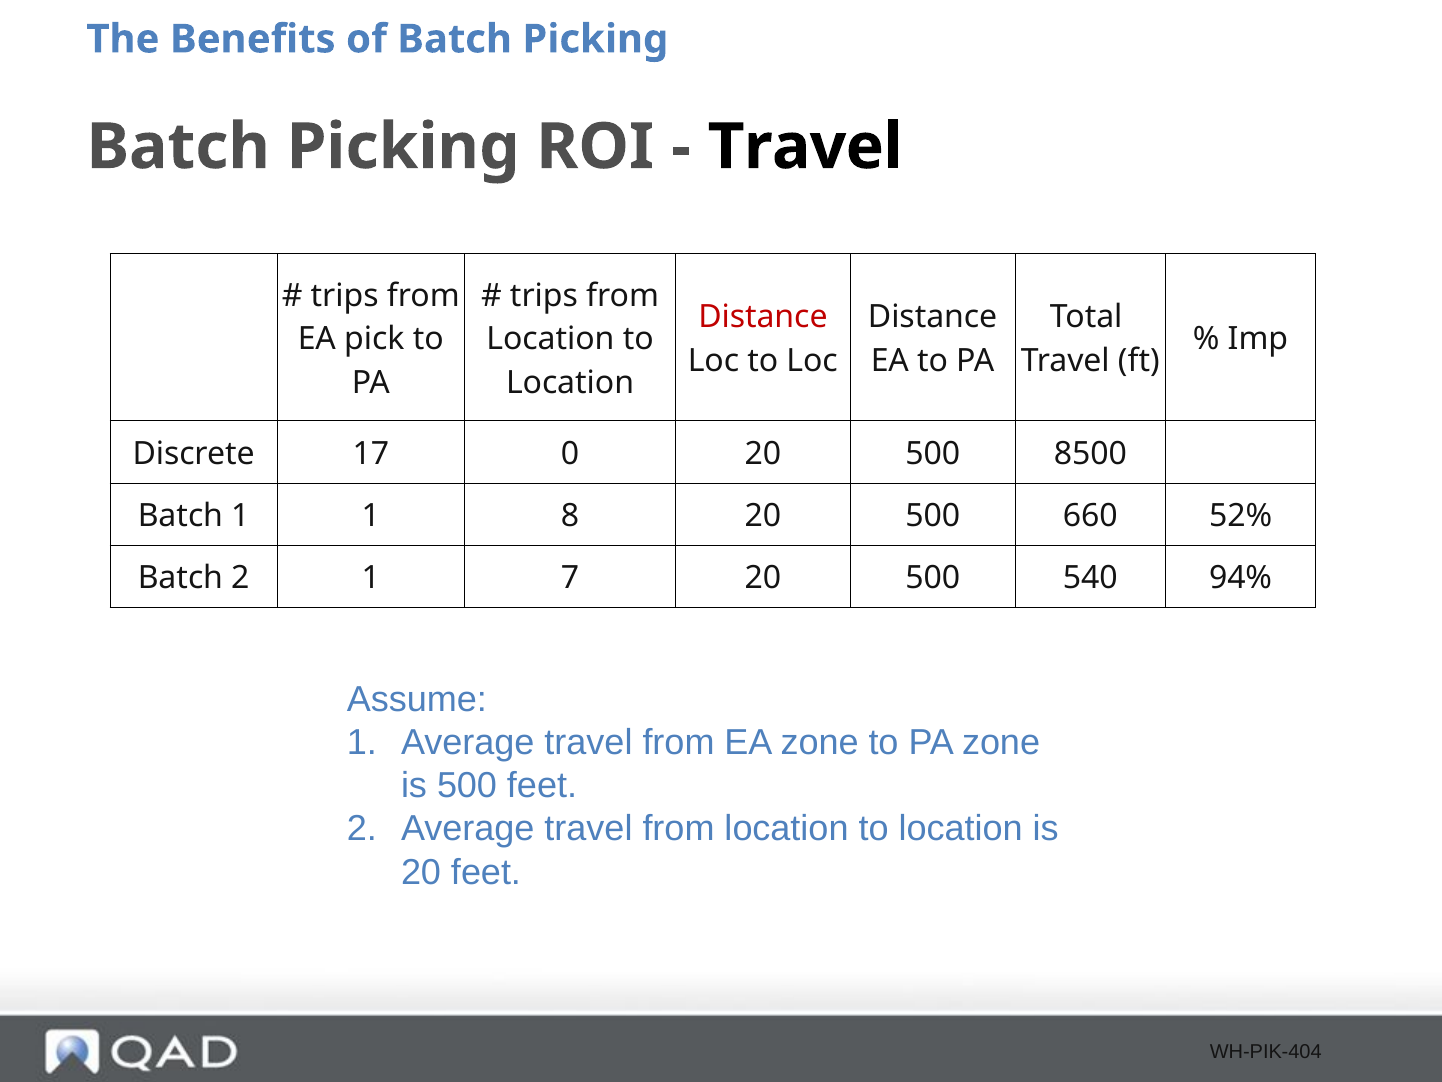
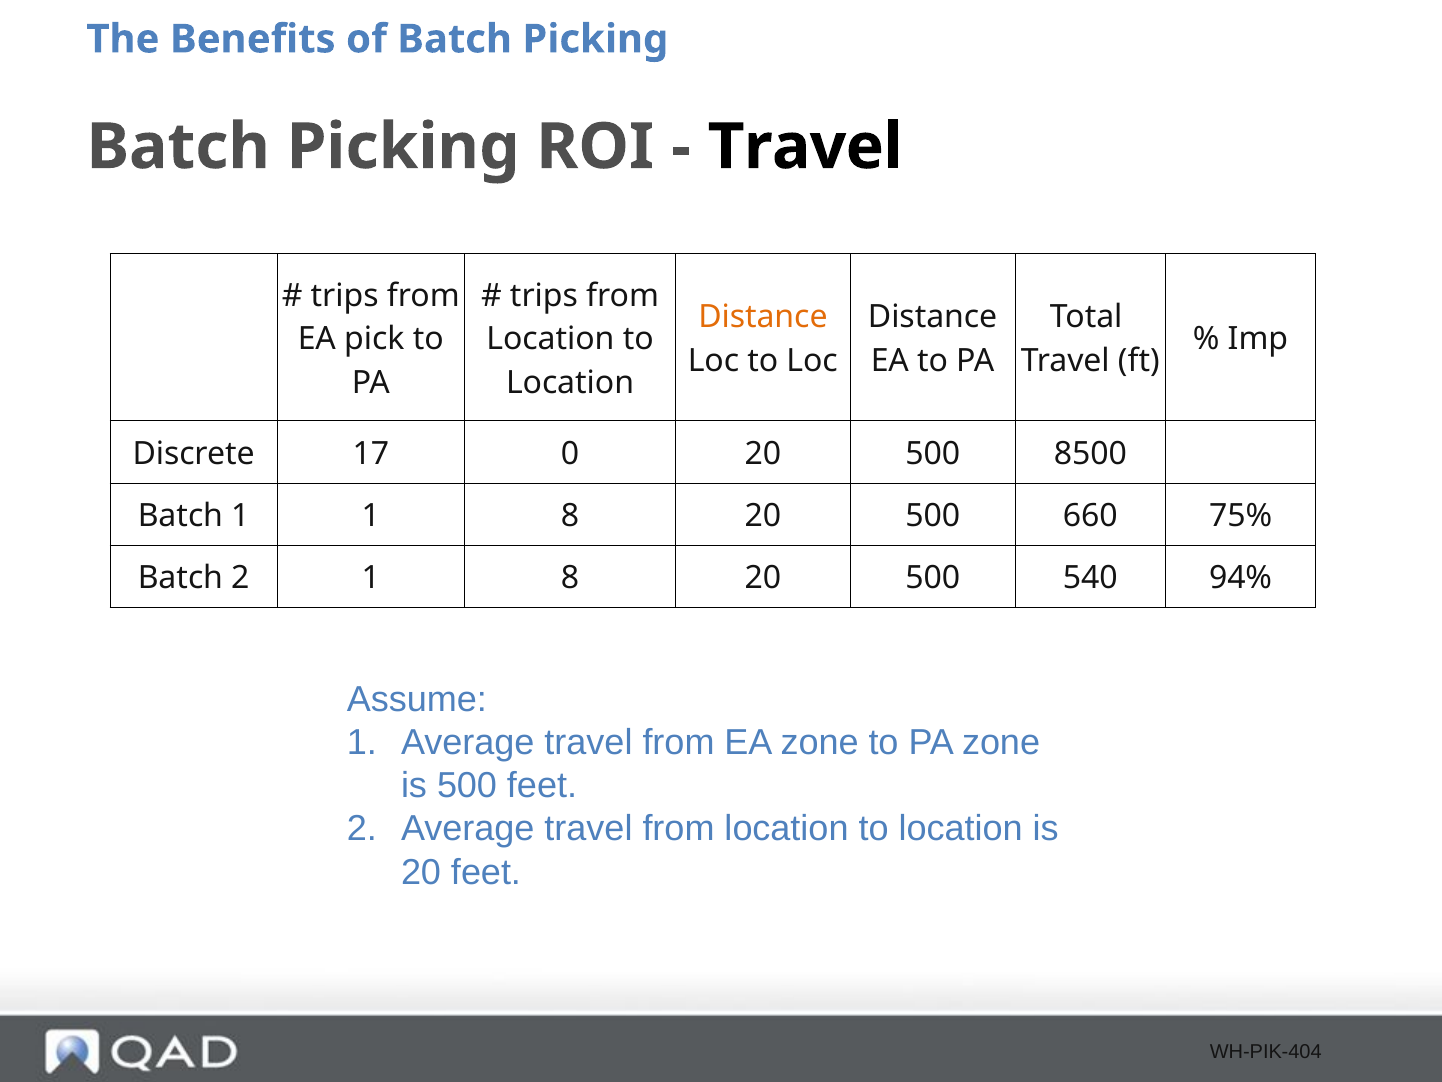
Distance colour: red -> orange (763, 317)
52%: 52% -> 75% (1241, 516)
2 1 7: 7 -> 8 (570, 578)
